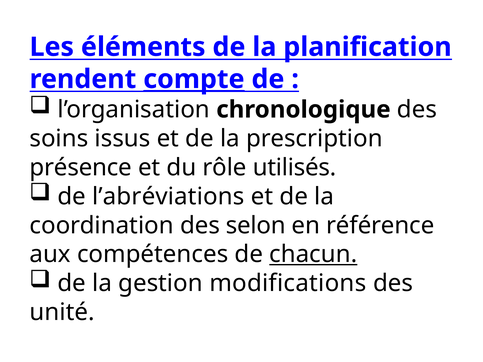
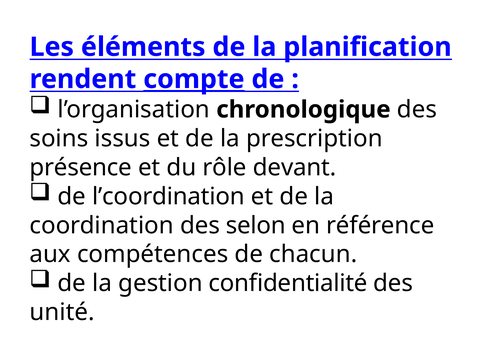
utilisés: utilisés -> devant (295, 168)
l’abréviations: l’abréviations -> l’coordination (168, 197)
chacun underline: present -> none (313, 255)
modifications: modifications -> confidentialité (288, 284)
